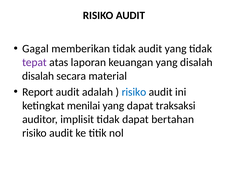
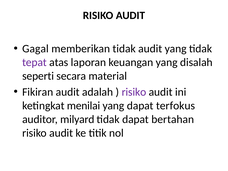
disalah: disalah -> seperti (38, 76)
Report: Report -> Fikiran (38, 92)
risiko colour: blue -> purple (134, 92)
traksaksi: traksaksi -> terfokus (176, 106)
implisit: implisit -> milyard (77, 119)
